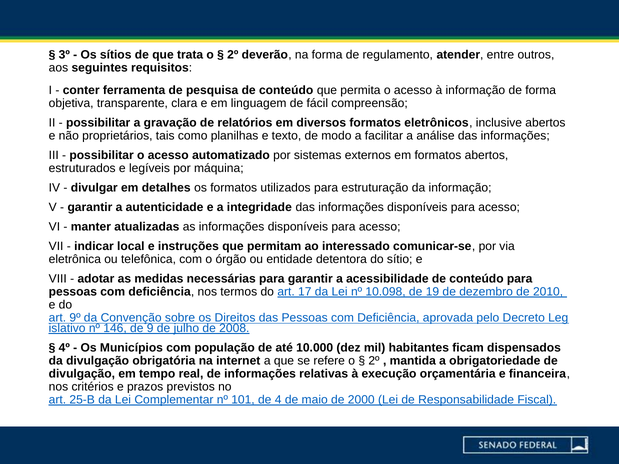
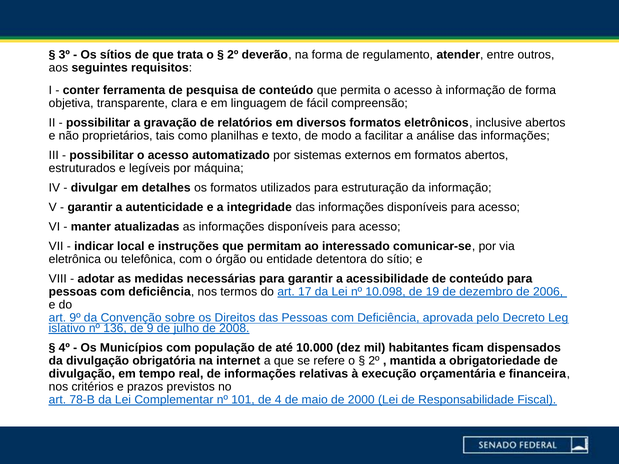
2010: 2010 -> 2006 (548, 292)
146: 146 -> 136 (115, 328)
25-B: 25-B -> 78-B (82, 400)
